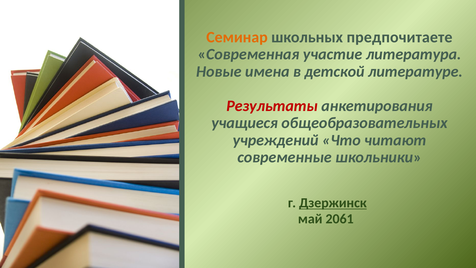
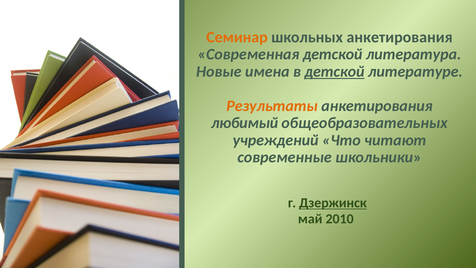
школьных предпочитаете: предпочитаете -> анкетирования (400, 37)
Современная участие: участие -> детской (333, 54)
детской underline: none -> present (335, 71)
Результаты colour: red -> orange (272, 106)
учащиеся: учащиеся -> любимый (245, 123)
2061: 2061 -> 2010 (340, 219)
